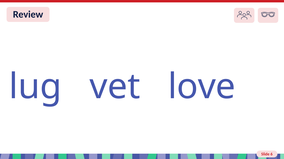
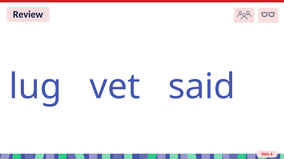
love: love -> said (202, 87)
